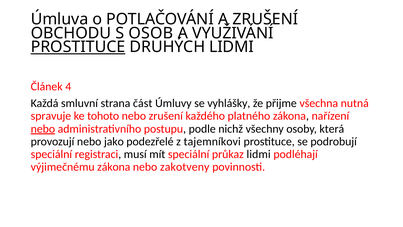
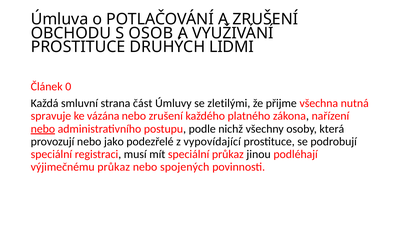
PROSTITUCE underline: present -> none (78, 47)
4: 4 -> 0 (68, 86)
vyhlášky: vyhlášky -> zletilými (229, 103)
tohoto: tohoto -> vázána (103, 116)
tajemníkovi: tajemníkovi -> vypovídající (212, 141)
průkaz lidmi: lidmi -> jinou (259, 154)
výjimečnému zákona: zákona -> průkaz (114, 167)
zakotveny: zakotveny -> spojených (185, 167)
